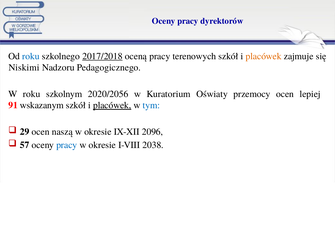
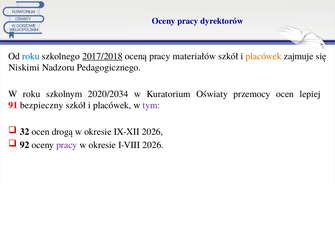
terenowych: terenowych -> materiałów (194, 56)
2020/2056: 2020/2056 -> 2020/2034 (108, 94)
wskazanym: wskazanym -> bezpieczny (42, 105)
placówek underline: present -> none (112, 105)
tym colour: blue -> purple (151, 105)
29: 29 -> 32 (25, 132)
naszą: naszą -> drogą (62, 132)
IX-XII 2096: 2096 -> 2026 (152, 132)
57: 57 -> 92 (25, 145)
pracy colour: blue -> purple (67, 145)
I-VIII 2038: 2038 -> 2026 (153, 145)
